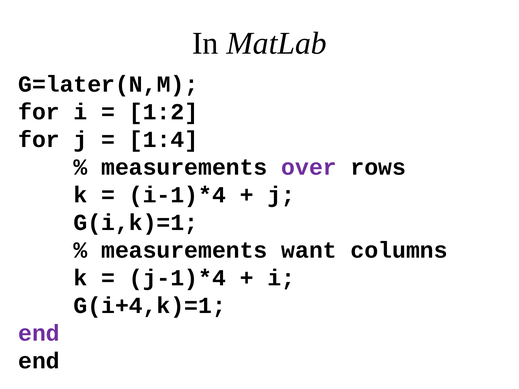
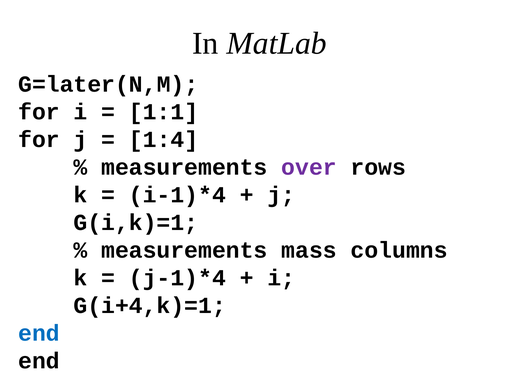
1:2: 1:2 -> 1:1 (164, 112)
want: want -> mass (309, 250)
end colour: purple -> blue (39, 334)
